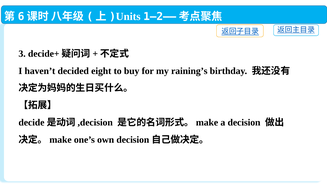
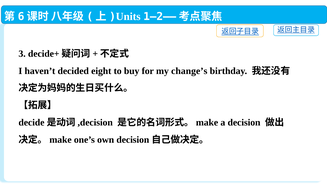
raining’s: raining’s -> change’s (189, 71)
